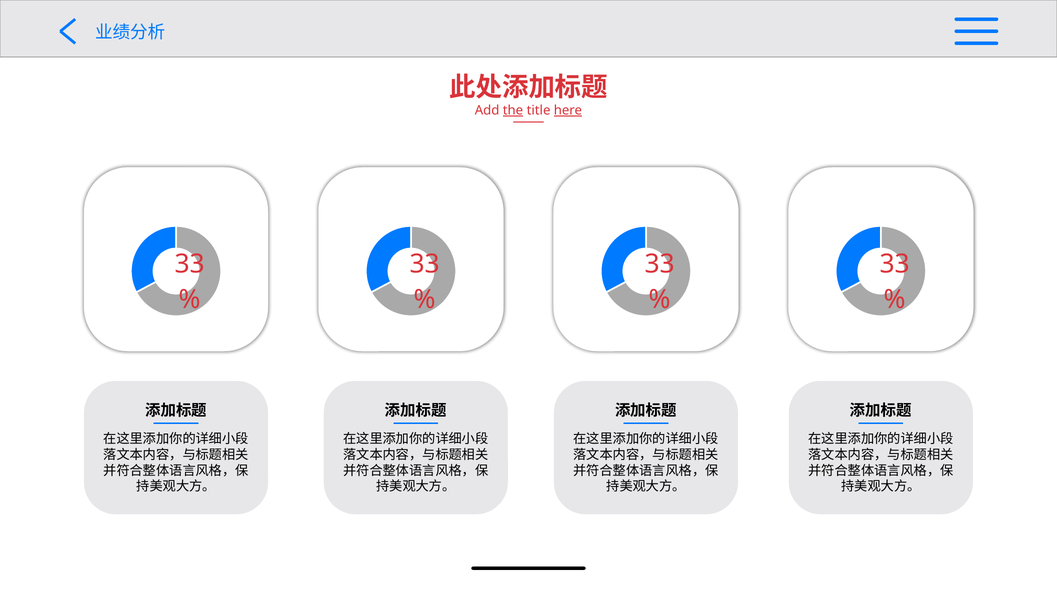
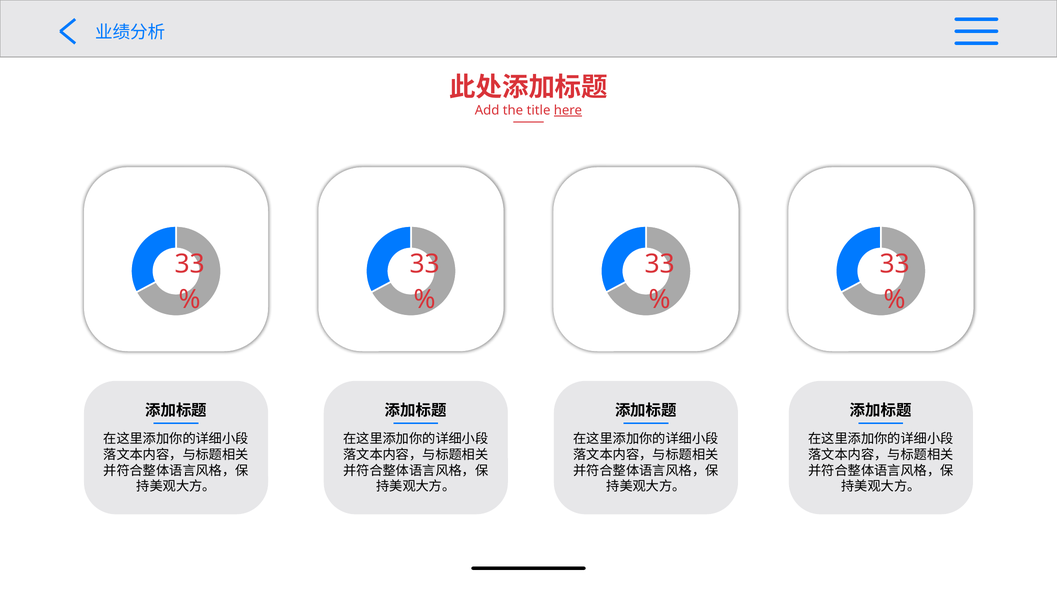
the underline: present -> none (513, 110)
